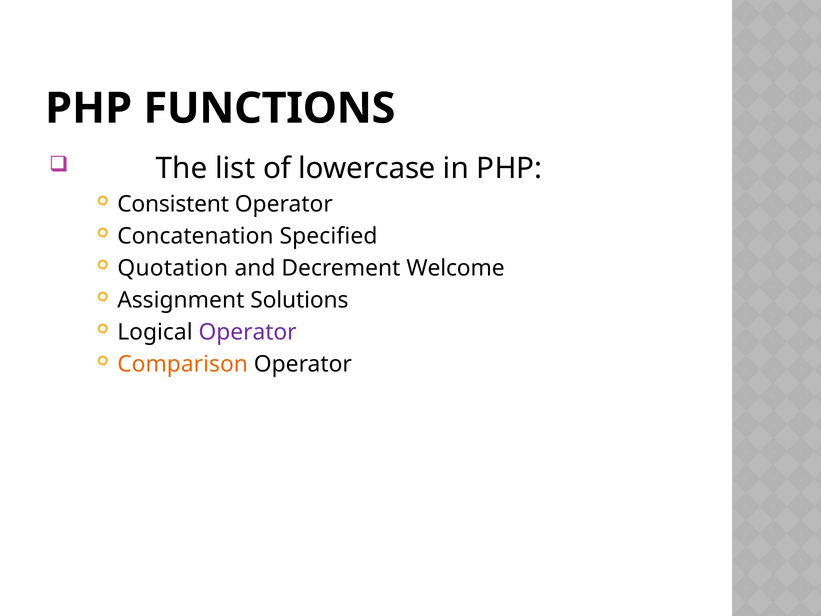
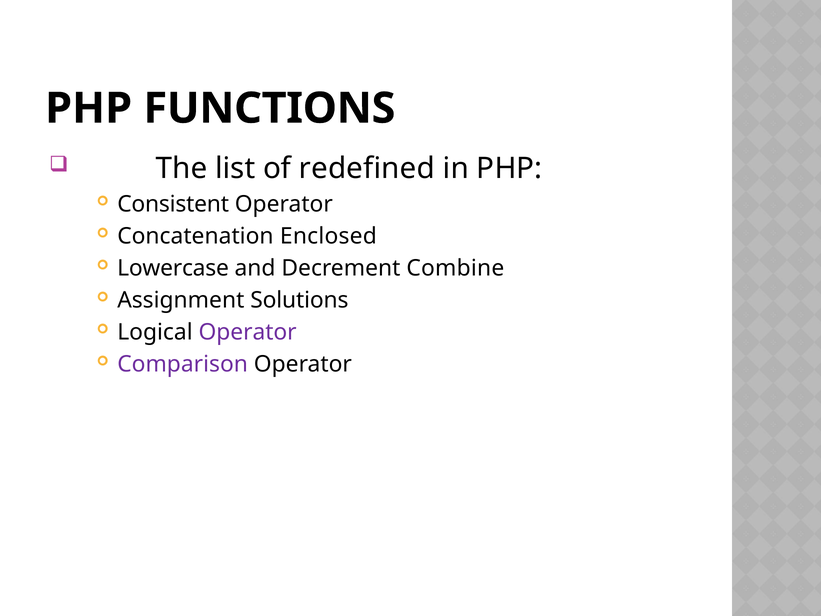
lowercase: lowercase -> redefined (367, 168)
Specified: Specified -> Enclosed (328, 236)
Quotation: Quotation -> Lowercase (173, 268)
Welcome: Welcome -> Combine (455, 268)
Comparison colour: orange -> purple (183, 364)
